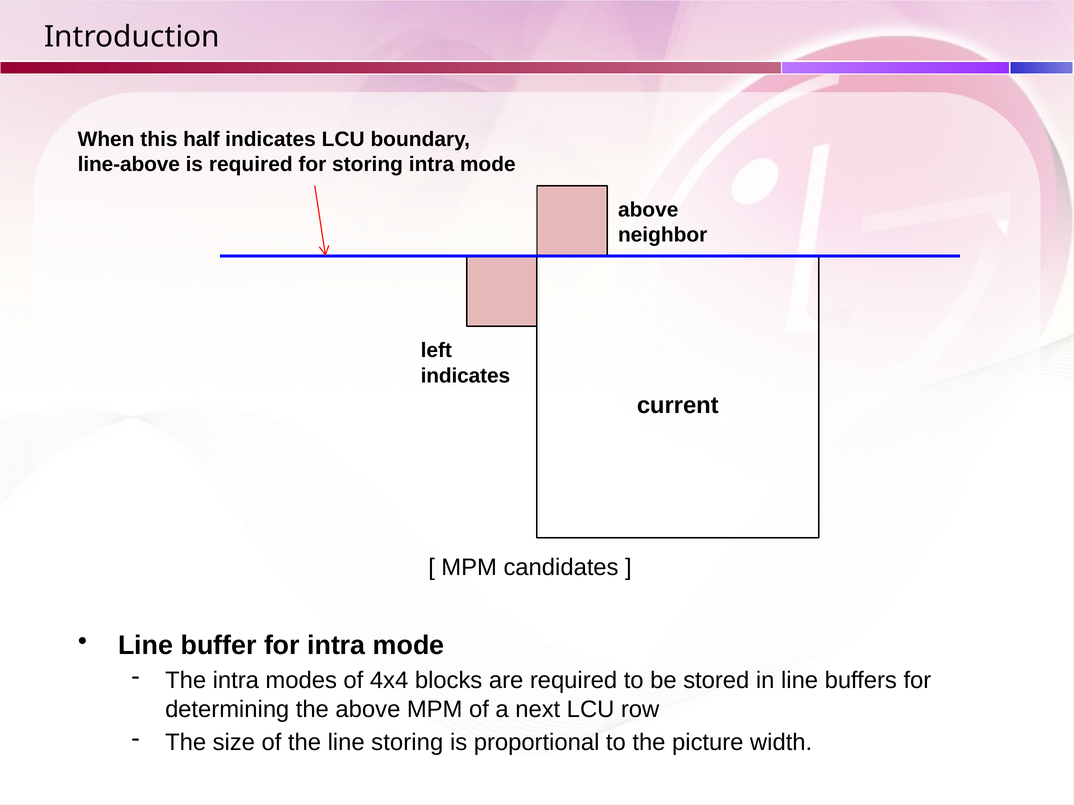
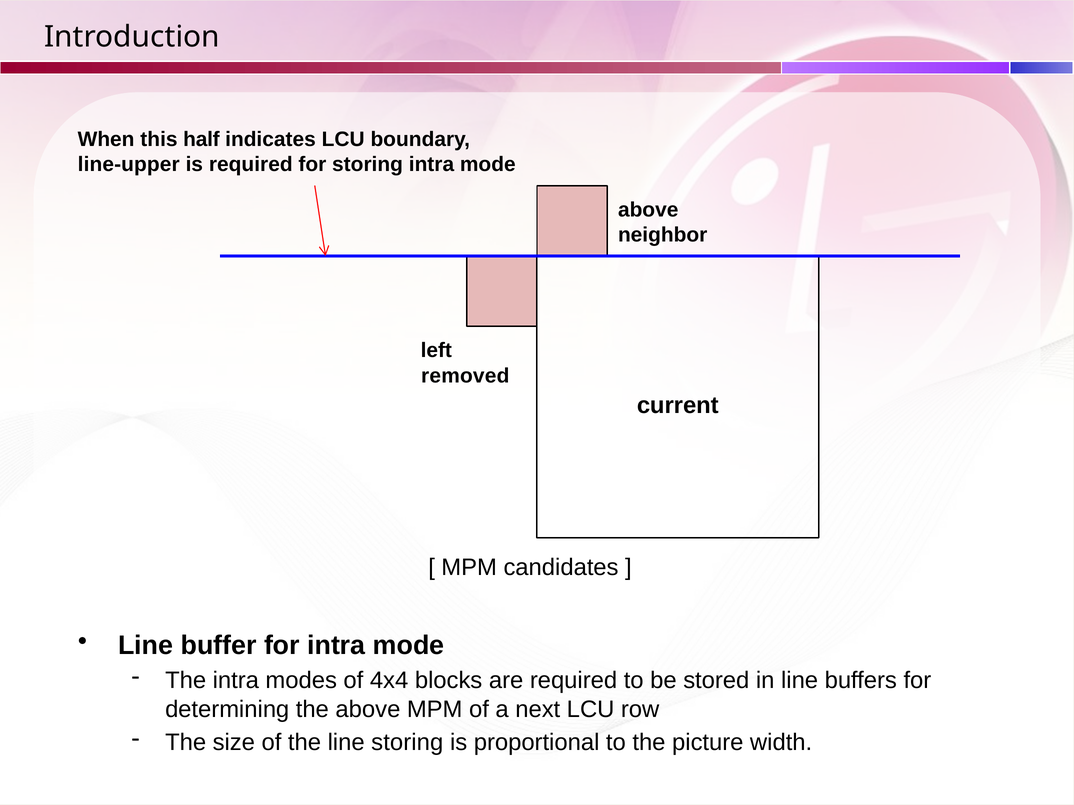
line-above: line-above -> line-upper (129, 164)
indicates: indicates -> removed (465, 376)
